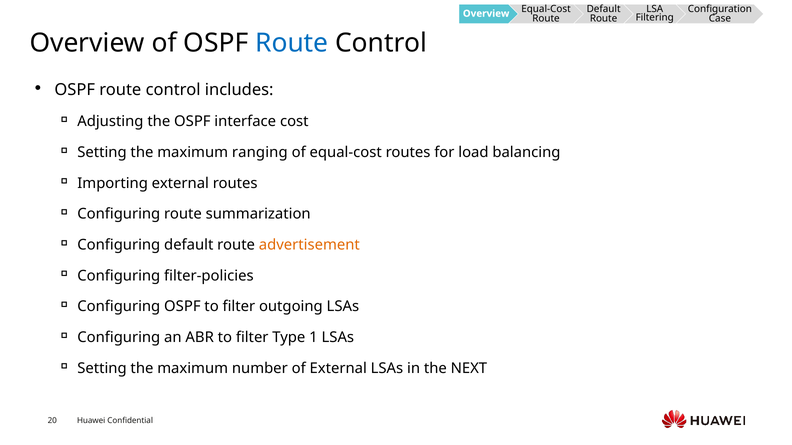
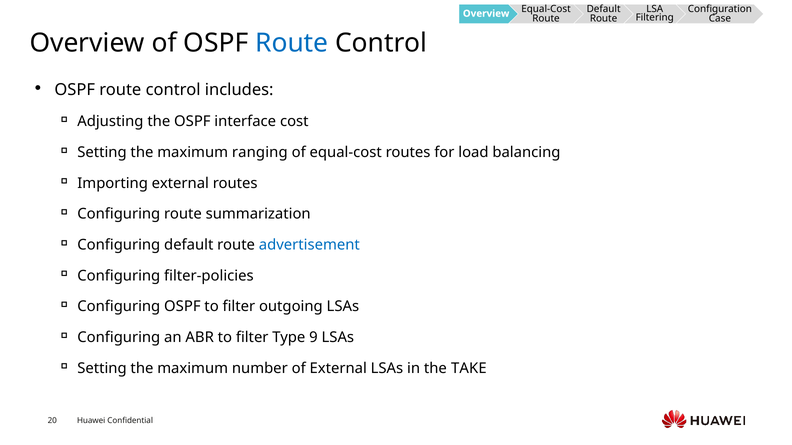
advertisement colour: orange -> blue (309, 245)
1: 1 -> 9 (313, 338)
NEXT: NEXT -> TAKE (469, 369)
